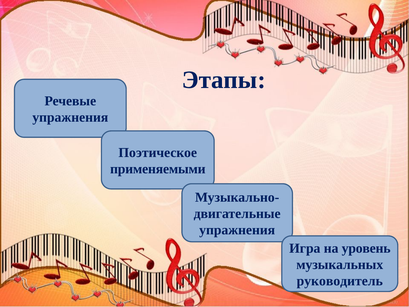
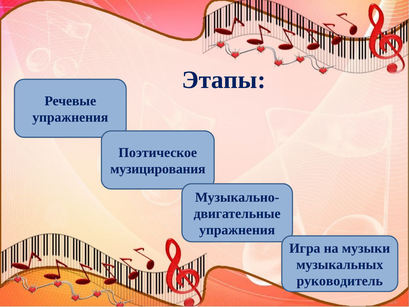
применяемыми: применяемыми -> музицирования (158, 169)
уровень: уровень -> музыки (366, 248)
